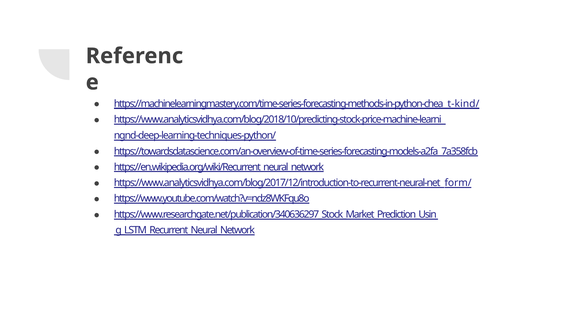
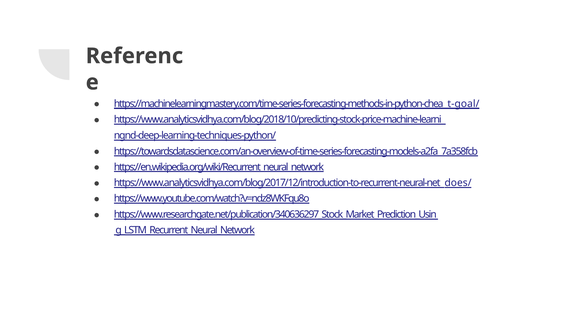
t-kind/: t-kind/ -> t-goal/ (463, 104)
form/: form/ -> does/ (458, 183)
